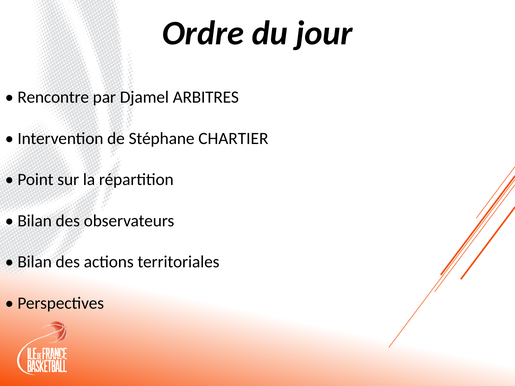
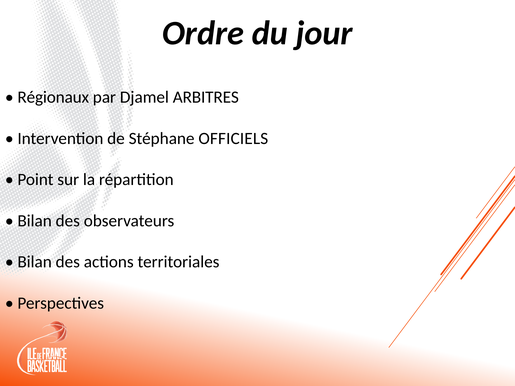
Rencontre: Rencontre -> Régionaux (53, 97)
CHARTIER: CHARTIER -> OFFICIELS (233, 138)
